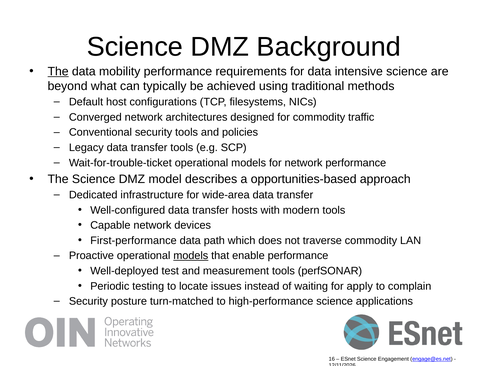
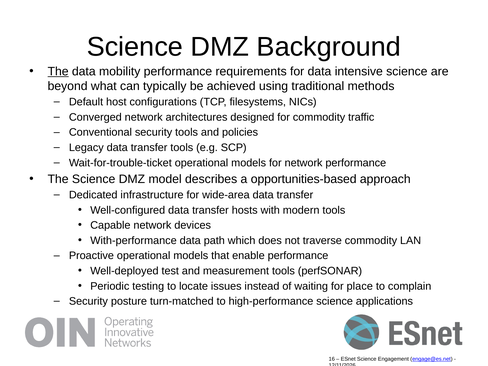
First-performance: First-performance -> With-performance (133, 241)
models underline: present -> none (191, 256)
apply: apply -> place (360, 286)
